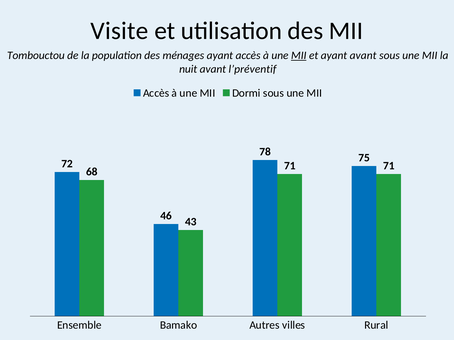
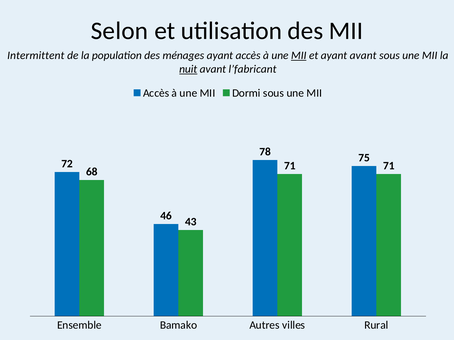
Visite: Visite -> Selon (120, 31)
Tombouctou: Tombouctou -> Intermittent (36, 56)
nuit underline: none -> present (188, 69)
l’préventif: l’préventif -> l’fabricant (253, 69)
